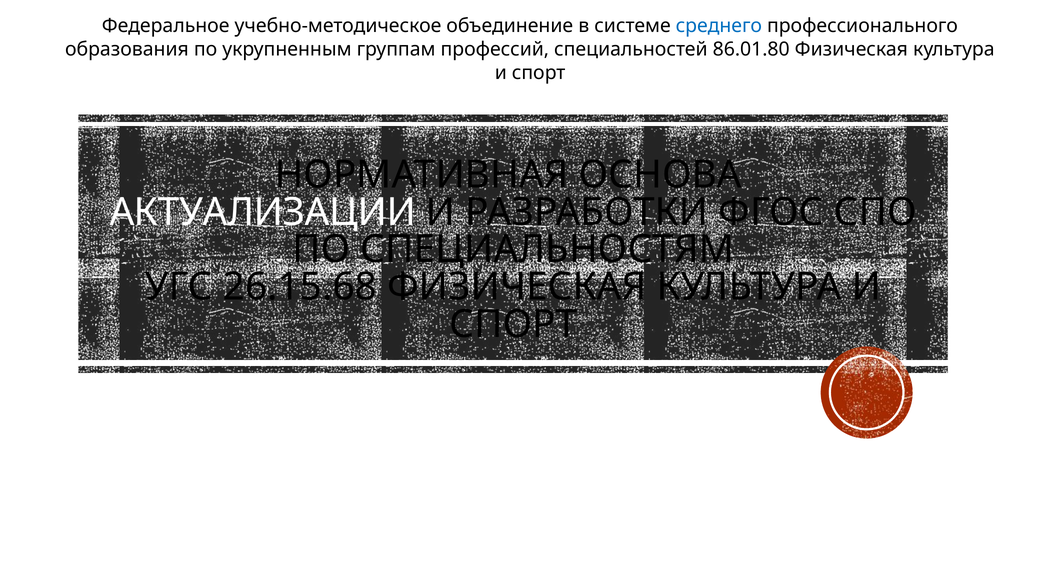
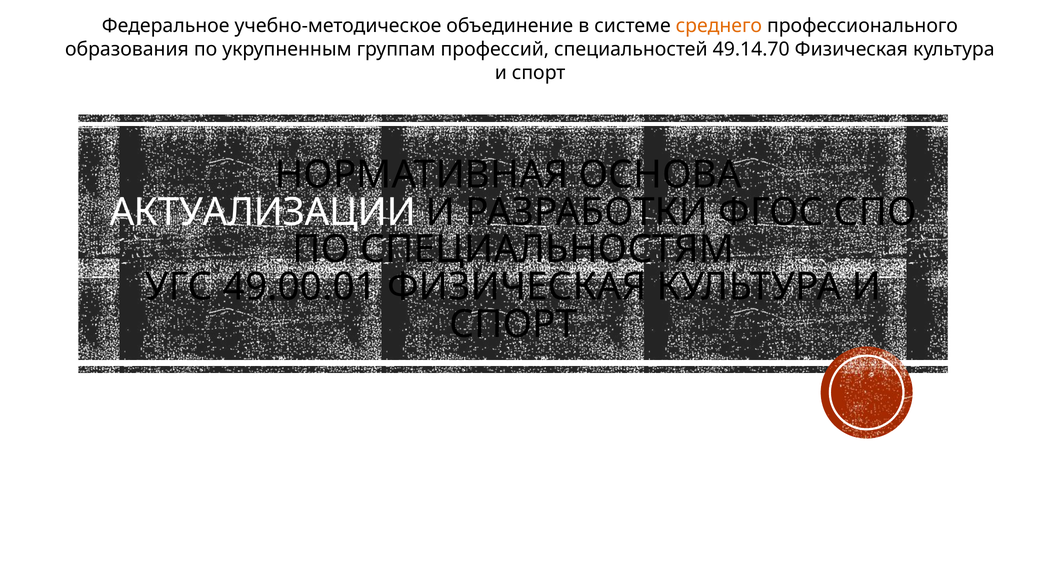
среднего colour: blue -> orange (719, 26)
86.01.80: 86.01.80 -> 49.14.70 (751, 49)
26.15.68: 26.15.68 -> 49.00.01 (300, 287)
